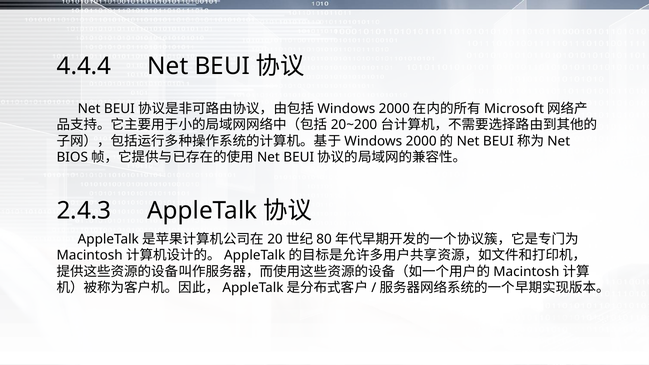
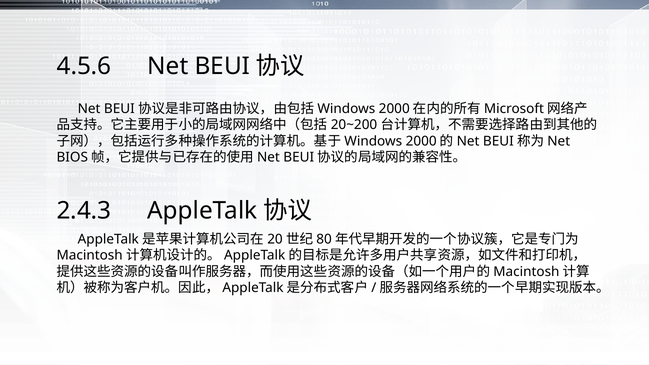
4.4.4: 4.4.4 -> 4.5.6 (84, 66)
